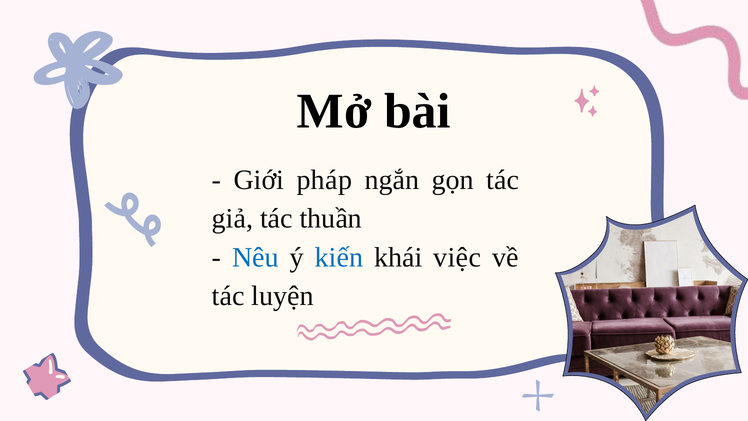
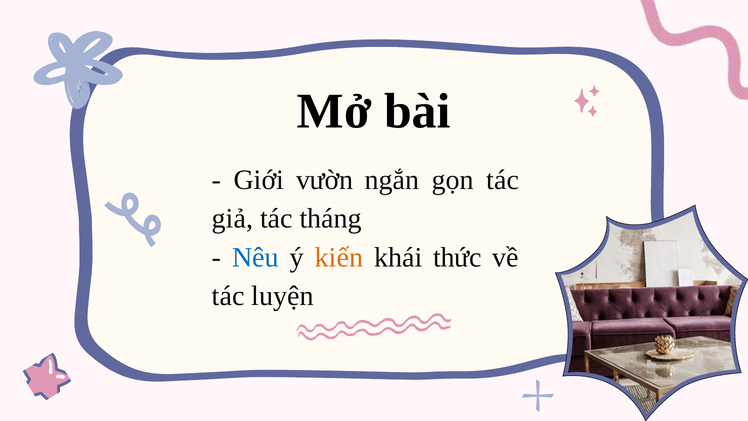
pháp: pháp -> vườn (325, 180)
thuần: thuần -> tháng (331, 219)
kiến colour: blue -> orange (339, 257)
việc: việc -> thức (458, 257)
